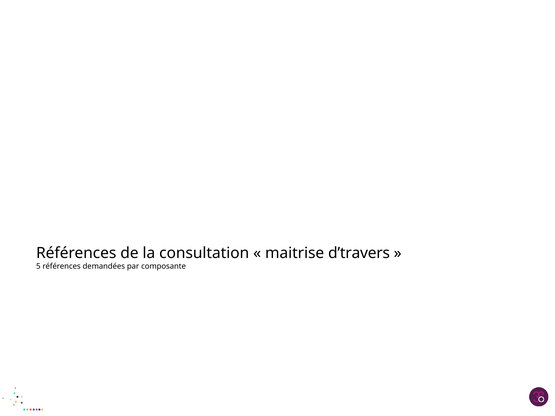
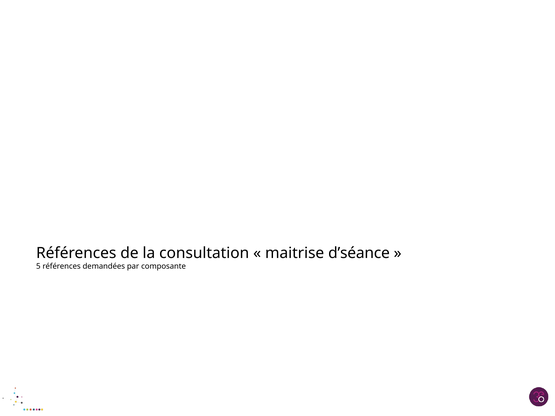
d’travers: d’travers -> d’séance (359, 253)
